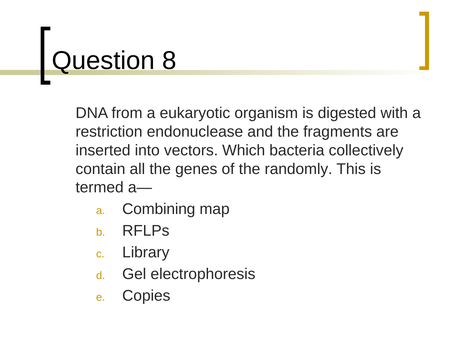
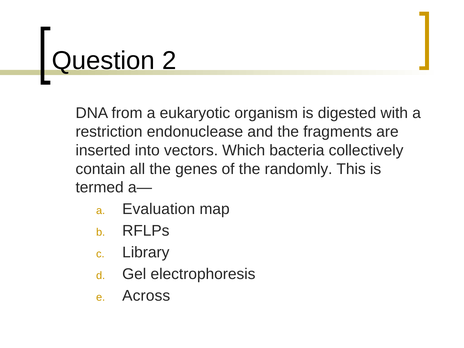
8: 8 -> 2 (169, 61)
Combining: Combining -> Evaluation (159, 209)
Copies: Copies -> Across (146, 296)
